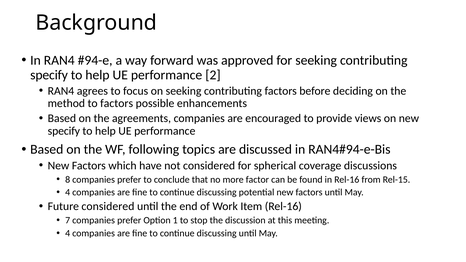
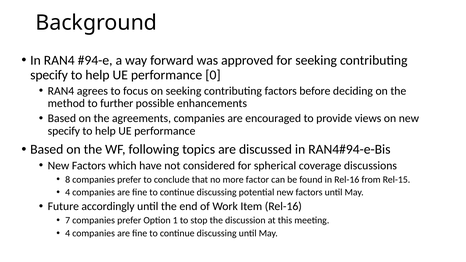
2: 2 -> 0 (213, 75)
to factors: factors -> further (117, 104)
Future considered: considered -> accordingly (108, 206)
